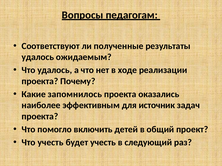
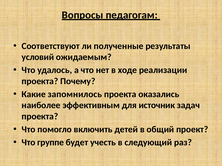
удалось: удалось -> условий (38, 57)
Что учесть: учесть -> группе (51, 143)
